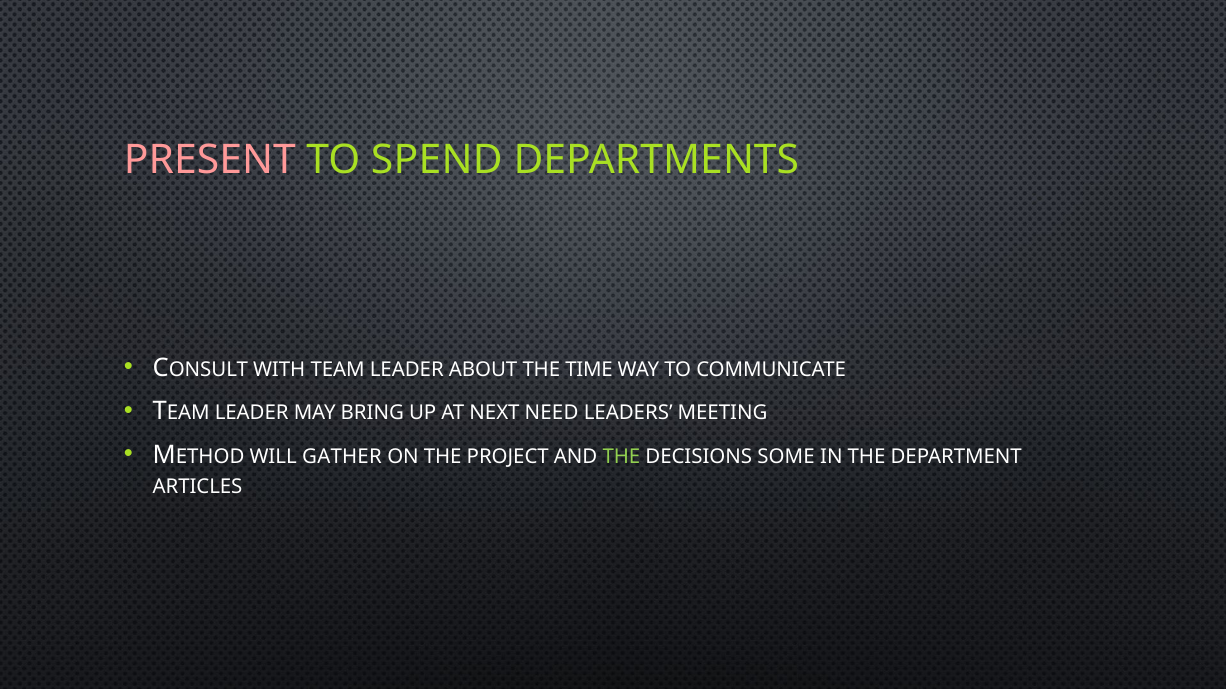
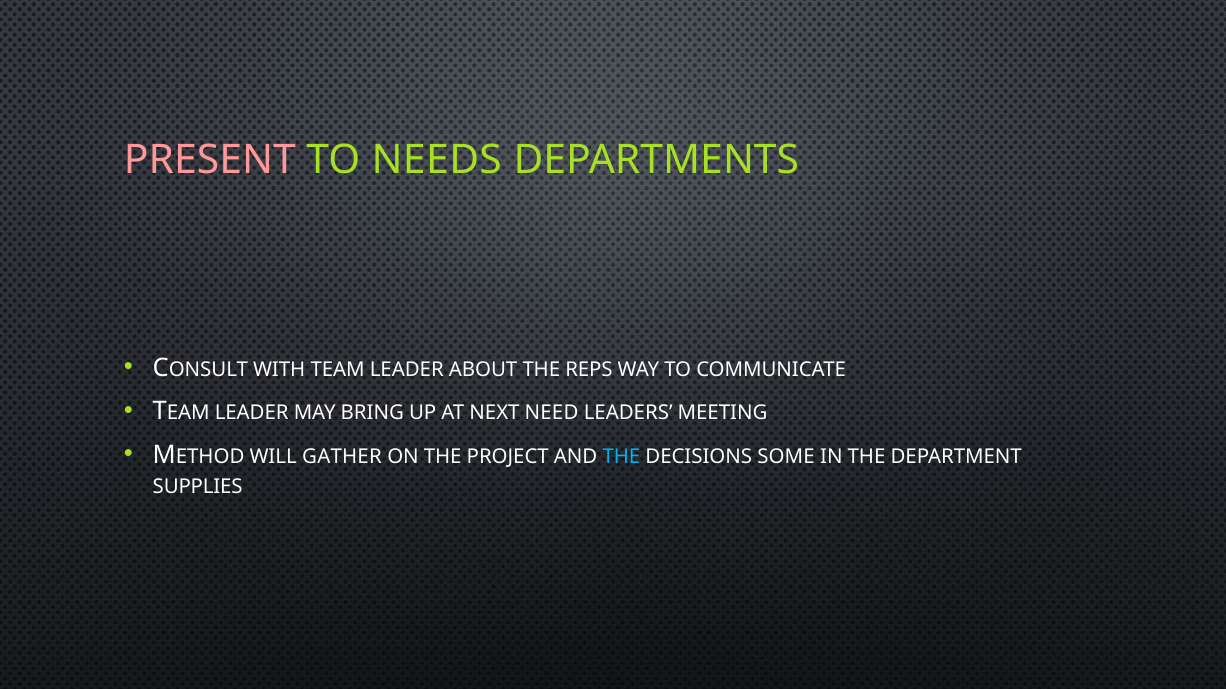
SPEND: SPEND -> NEEDS (437, 160)
TIME: TIME -> REPS (589, 370)
THE colour: light green -> light blue (621, 457)
ARTICLES: ARTICLES -> SUPPLIES (198, 487)
